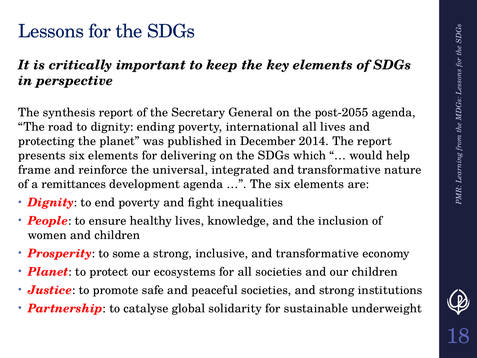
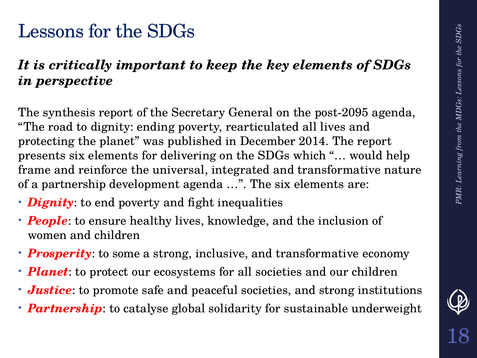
post-2055: post-2055 -> post-2095 (342, 113)
international: international -> rearticulated (262, 127)
a remittances: remittances -> partnership (74, 184)
